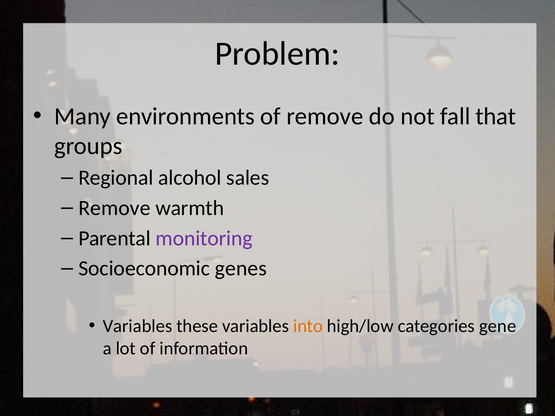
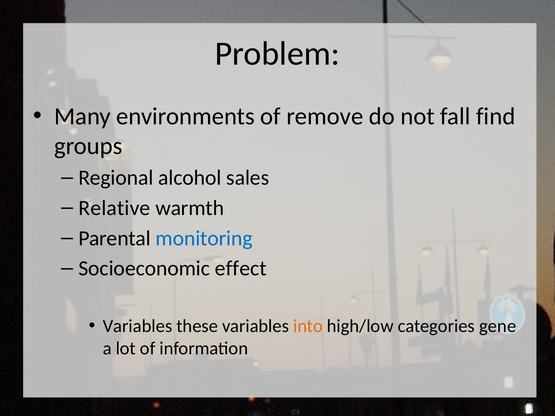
that: that -> find (496, 116)
Remove: Remove -> Relative (114, 208)
monitoring colour: purple -> blue (204, 238)
genes: genes -> effect (241, 269)
